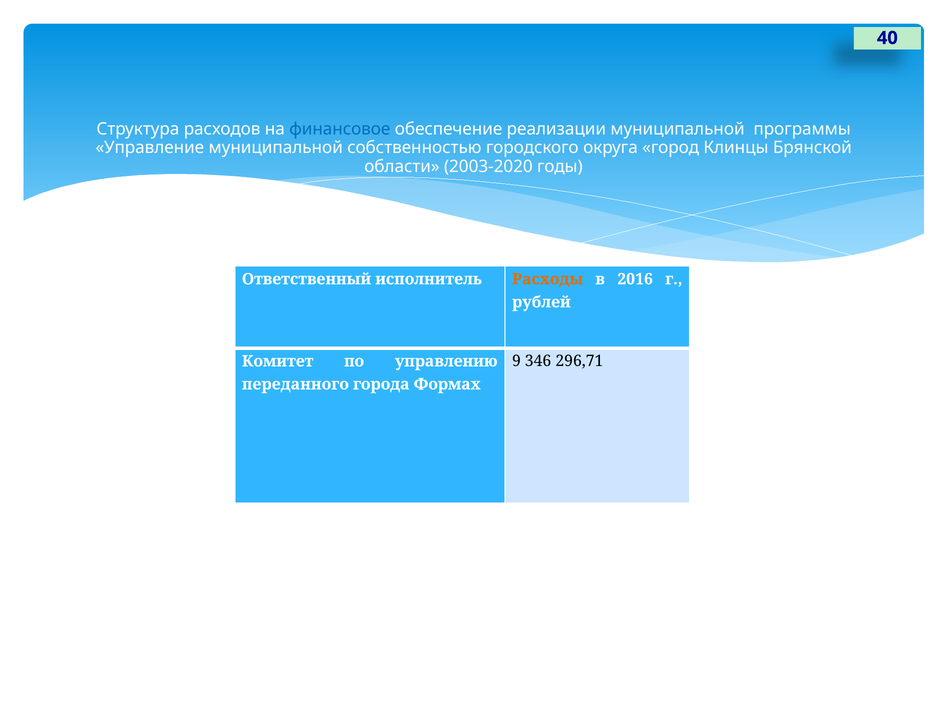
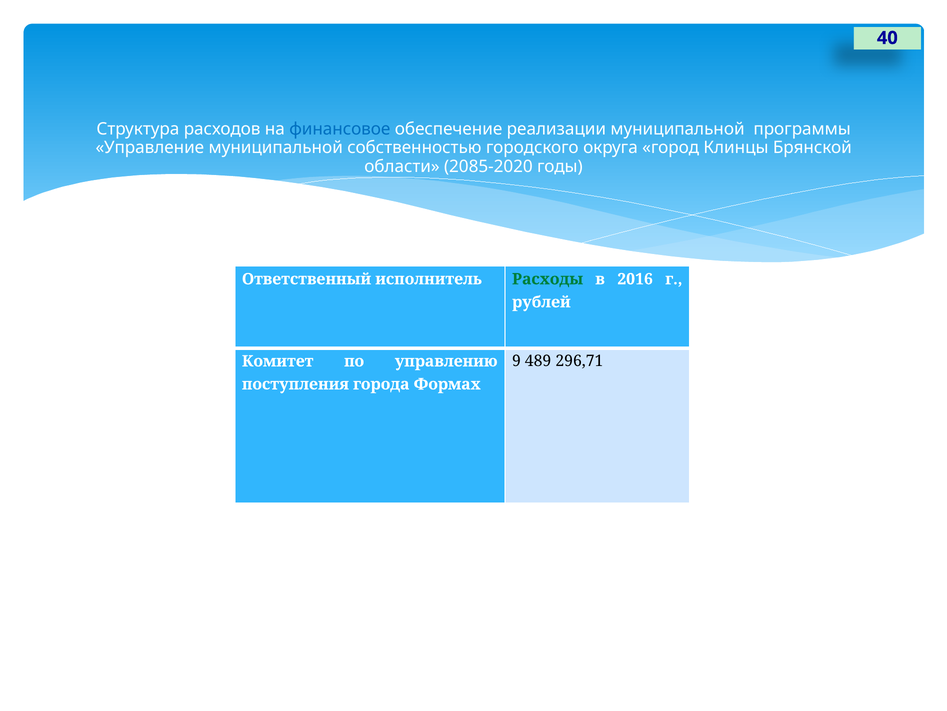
2003-2020: 2003-2020 -> 2085-2020 (488, 166)
Расходы colour: orange -> green (548, 279)
346: 346 -> 489 (538, 361)
переданного: переданного -> поступления (295, 384)
